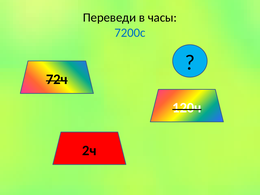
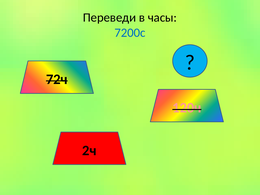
120ч colour: white -> pink (187, 108)
